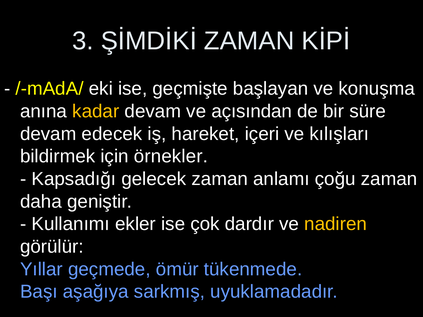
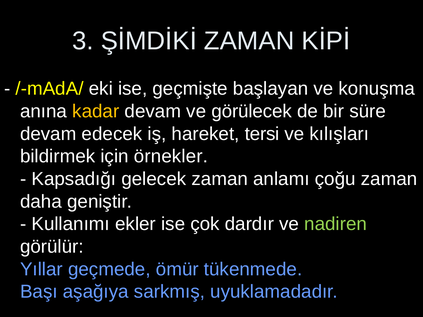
açısından: açısından -> görülecek (252, 111)
içeri: içeri -> tersi (262, 134)
nadiren colour: yellow -> light green (336, 224)
